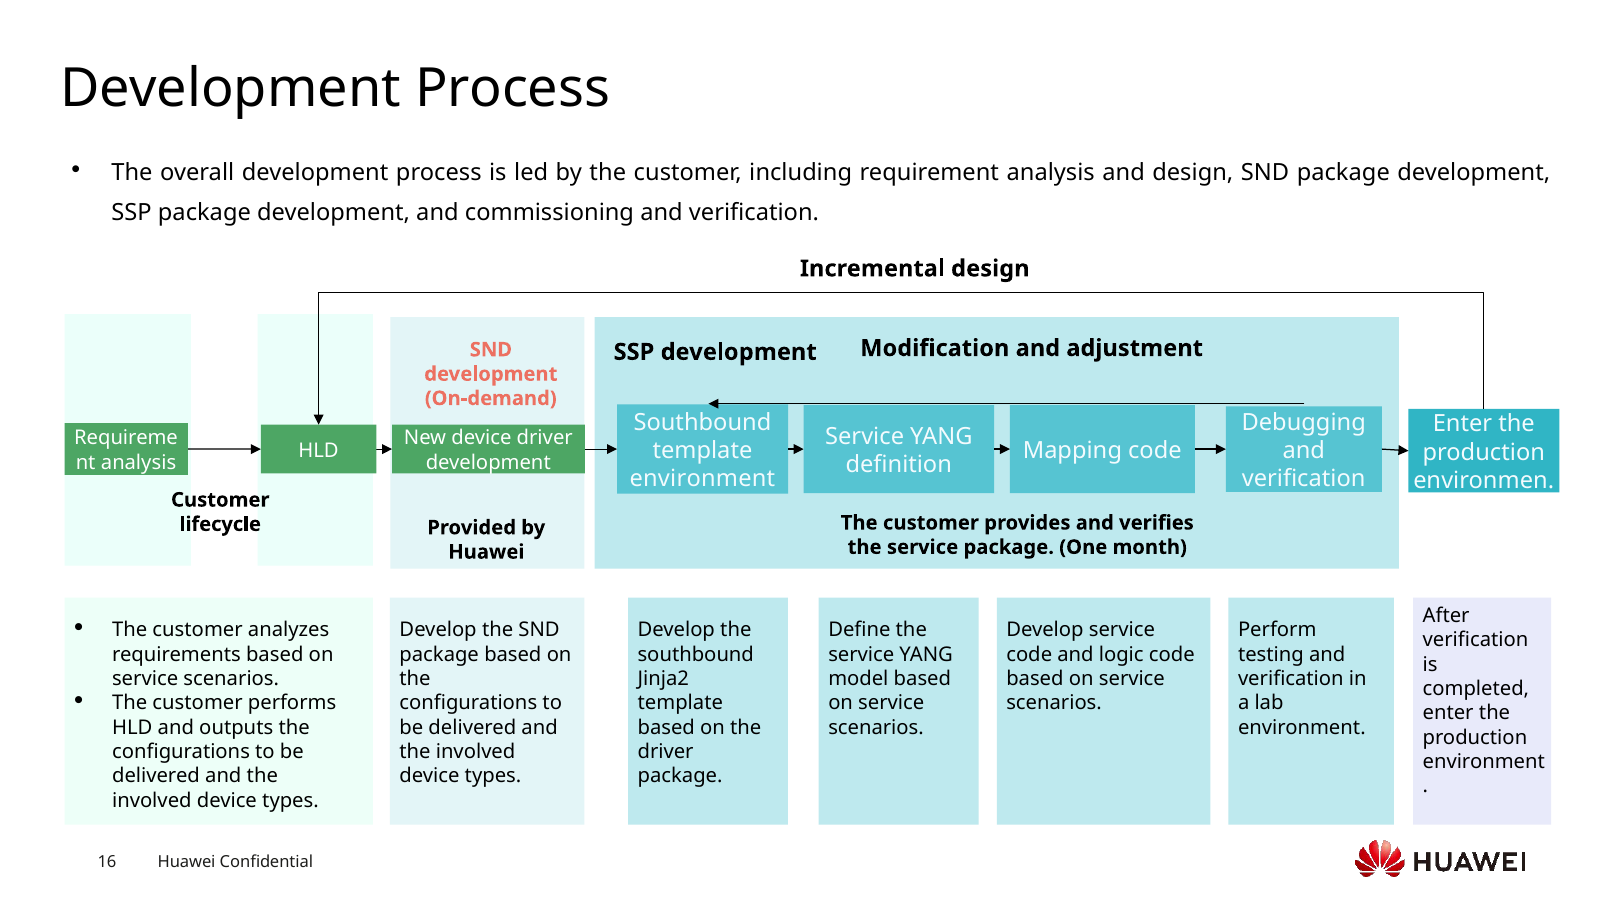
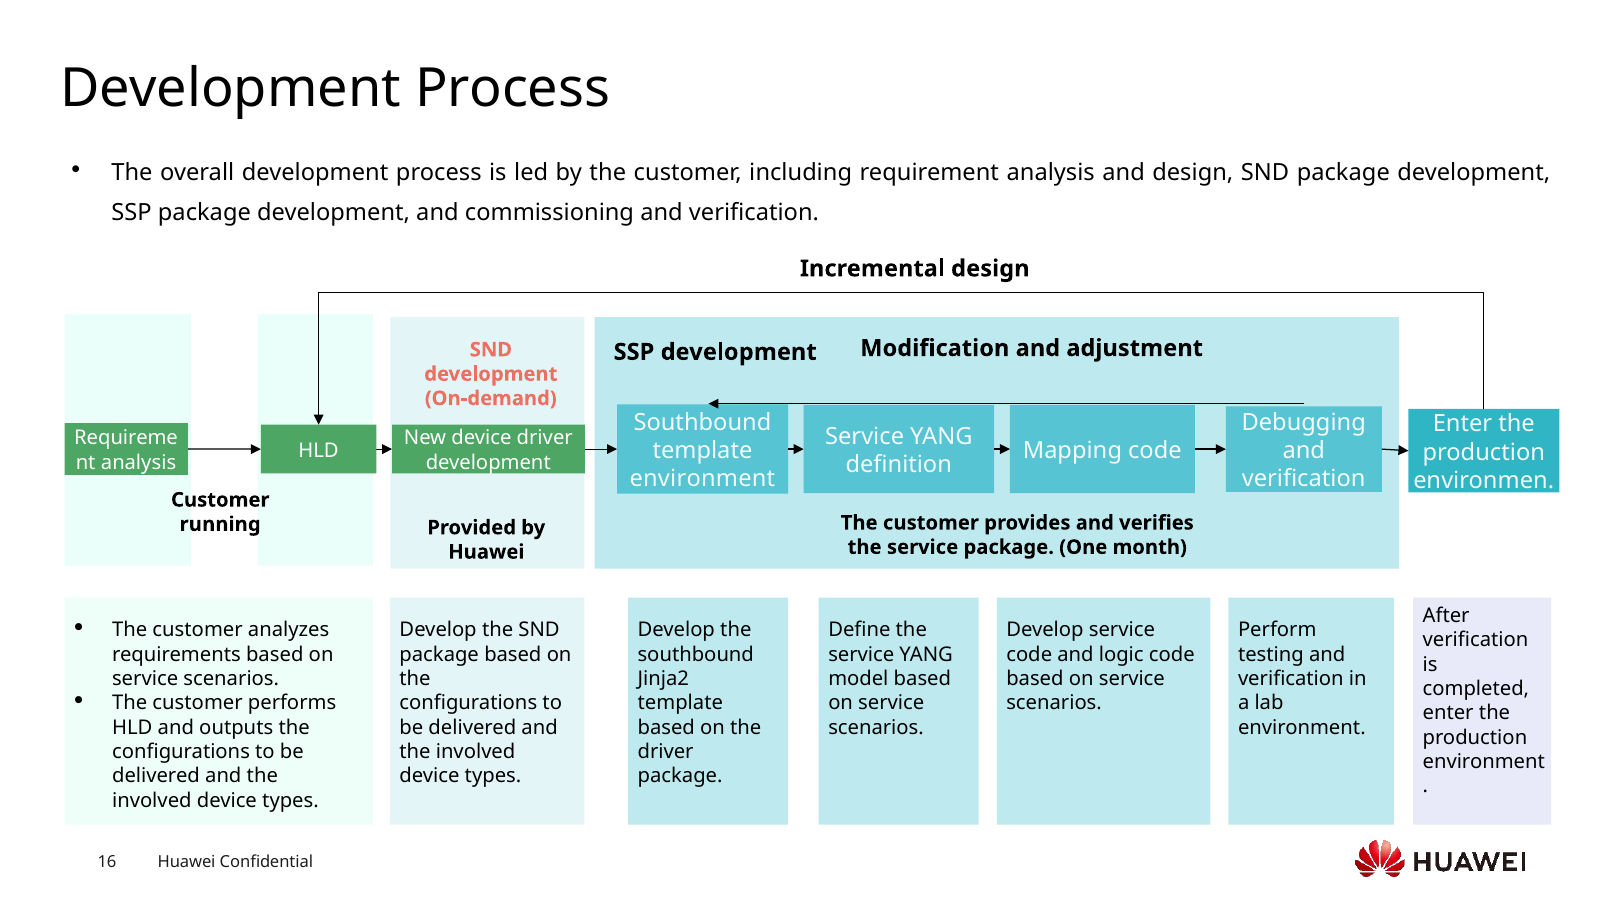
lifecycle: lifecycle -> running (220, 524)
